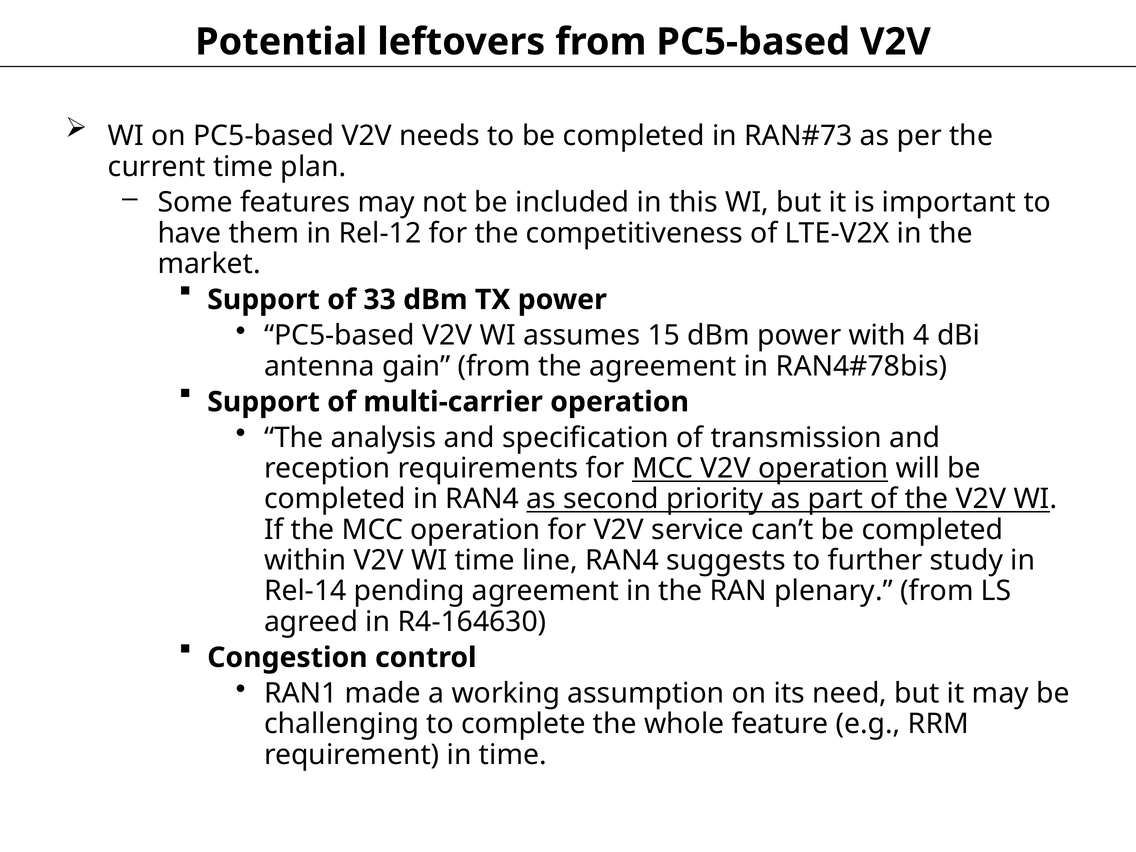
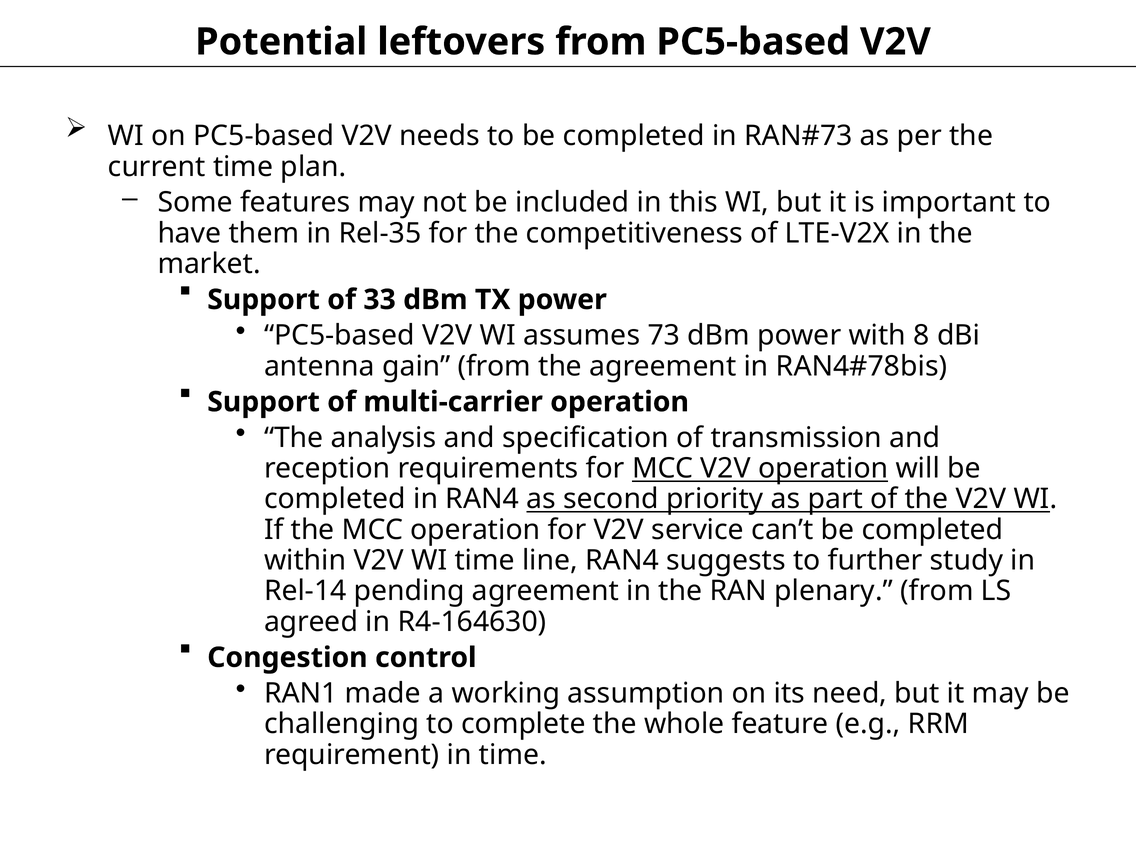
Rel-12: Rel-12 -> Rel-35 (380, 233)
15: 15 -> 73 (664, 335)
4: 4 -> 8 (921, 335)
